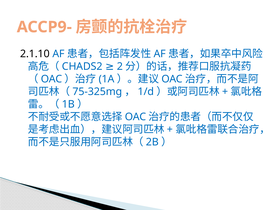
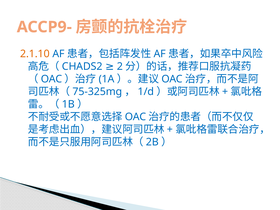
2.1.10 colour: black -> orange (35, 54)
